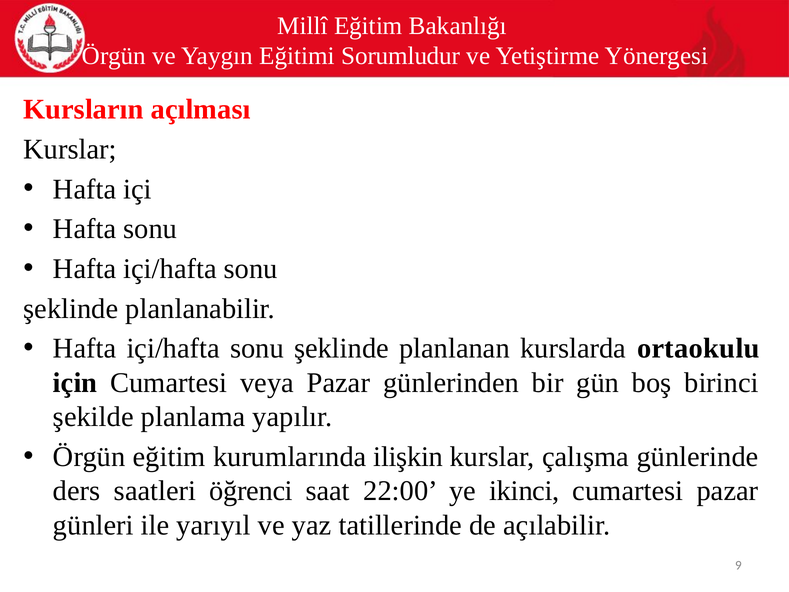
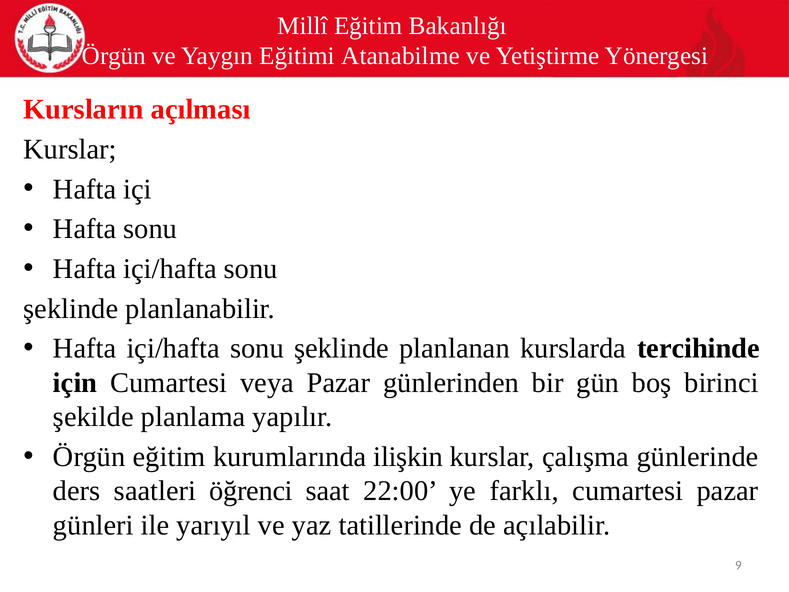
Sorumludur: Sorumludur -> Atanabilme (401, 56)
ortaokulu: ortaokulu -> tercihinde (698, 348)
ikinci: ikinci -> farklı (524, 491)
